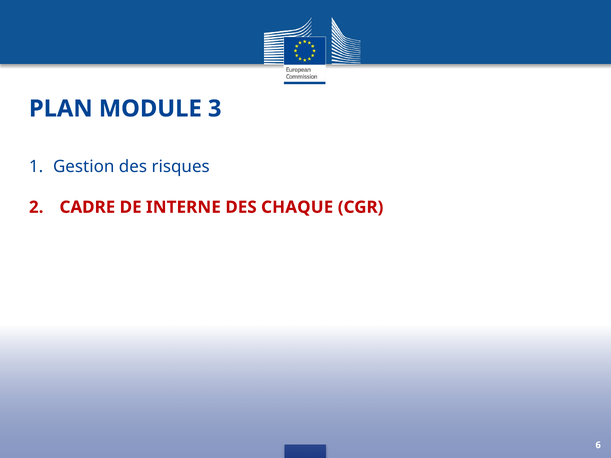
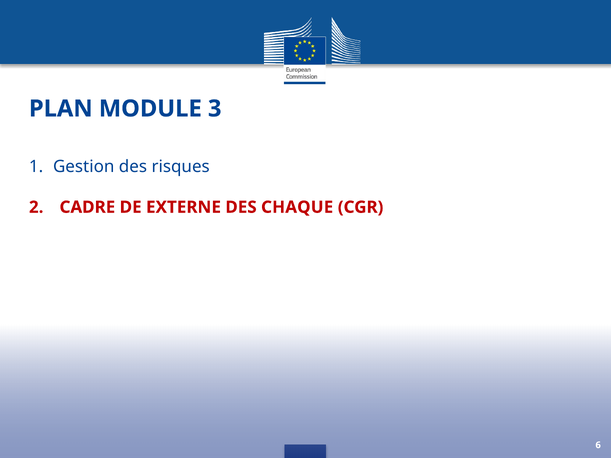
INTERNE: INTERNE -> EXTERNE (183, 207)
